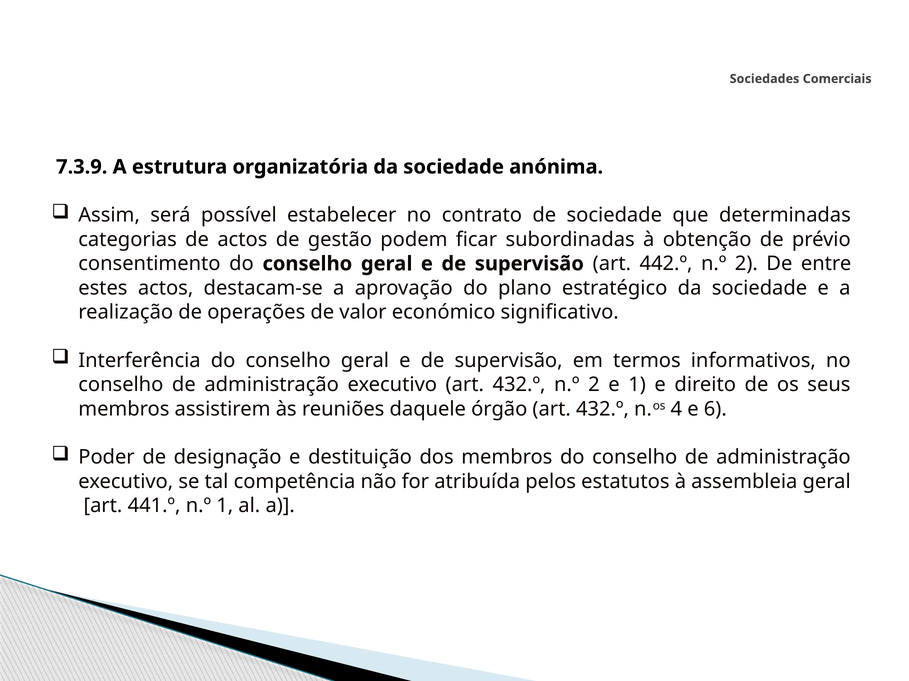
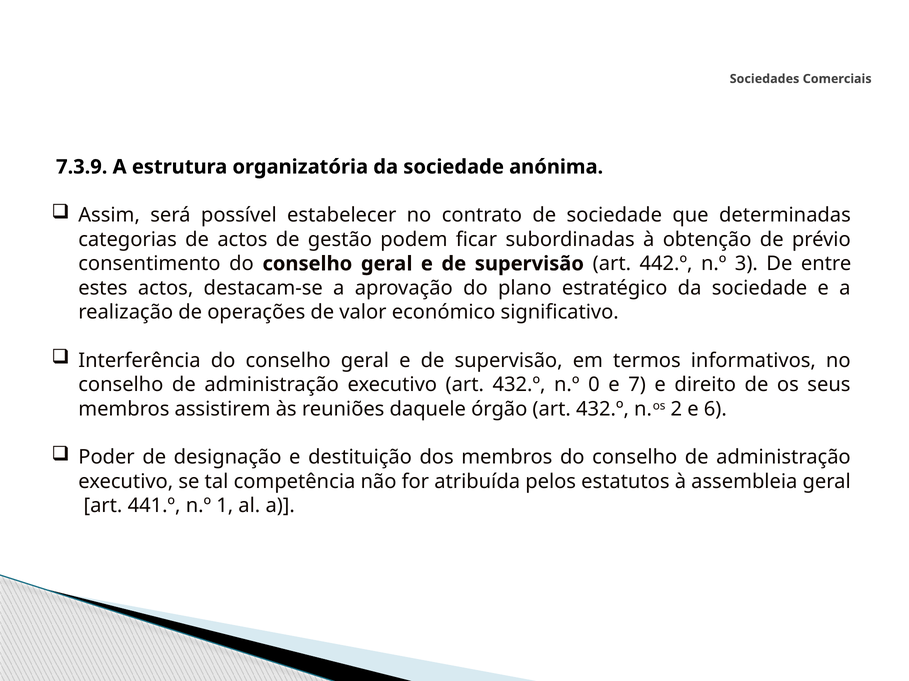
442.º n.º 2: 2 -> 3 (746, 264)
432.º n.º 2: 2 -> 0 (594, 385)
e 1: 1 -> 7 (637, 385)
4: 4 -> 2 (676, 409)
